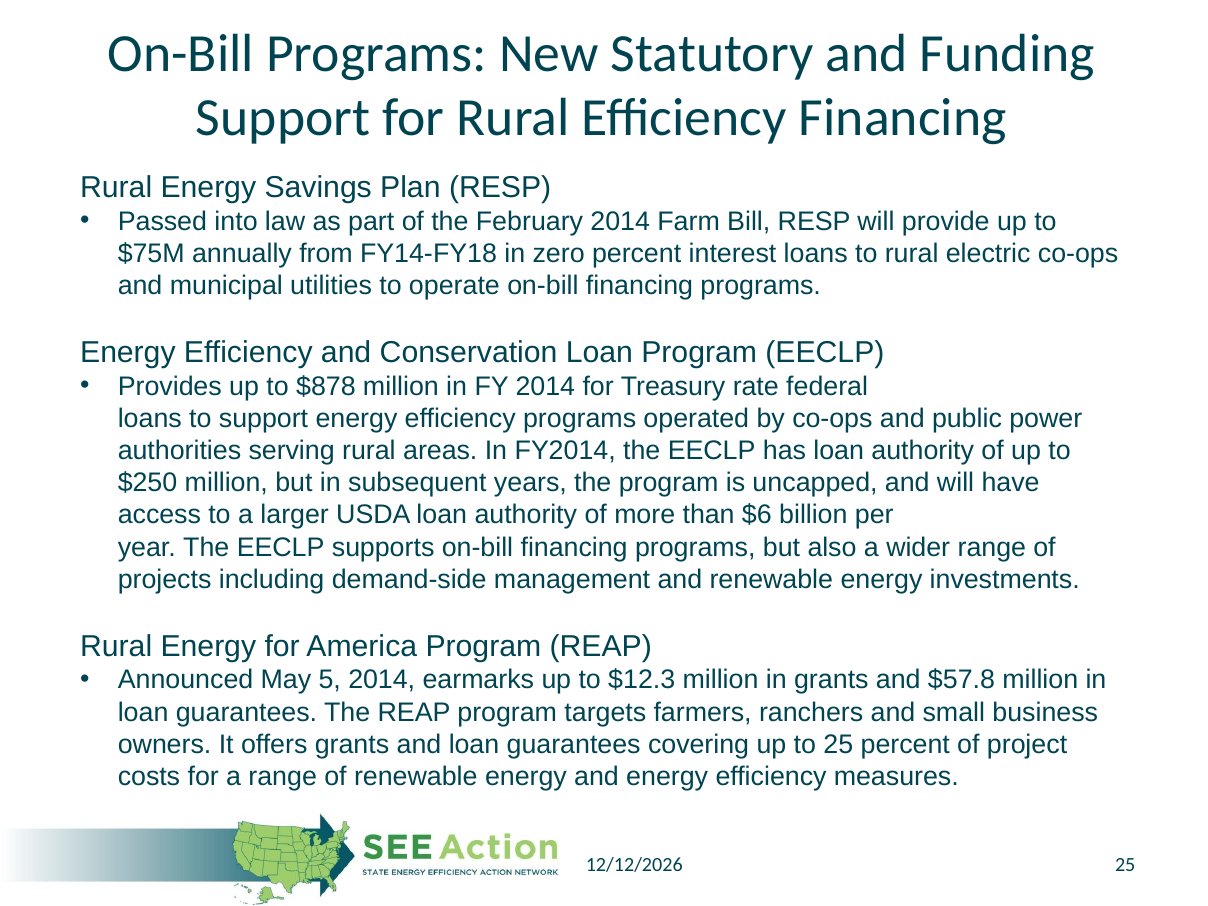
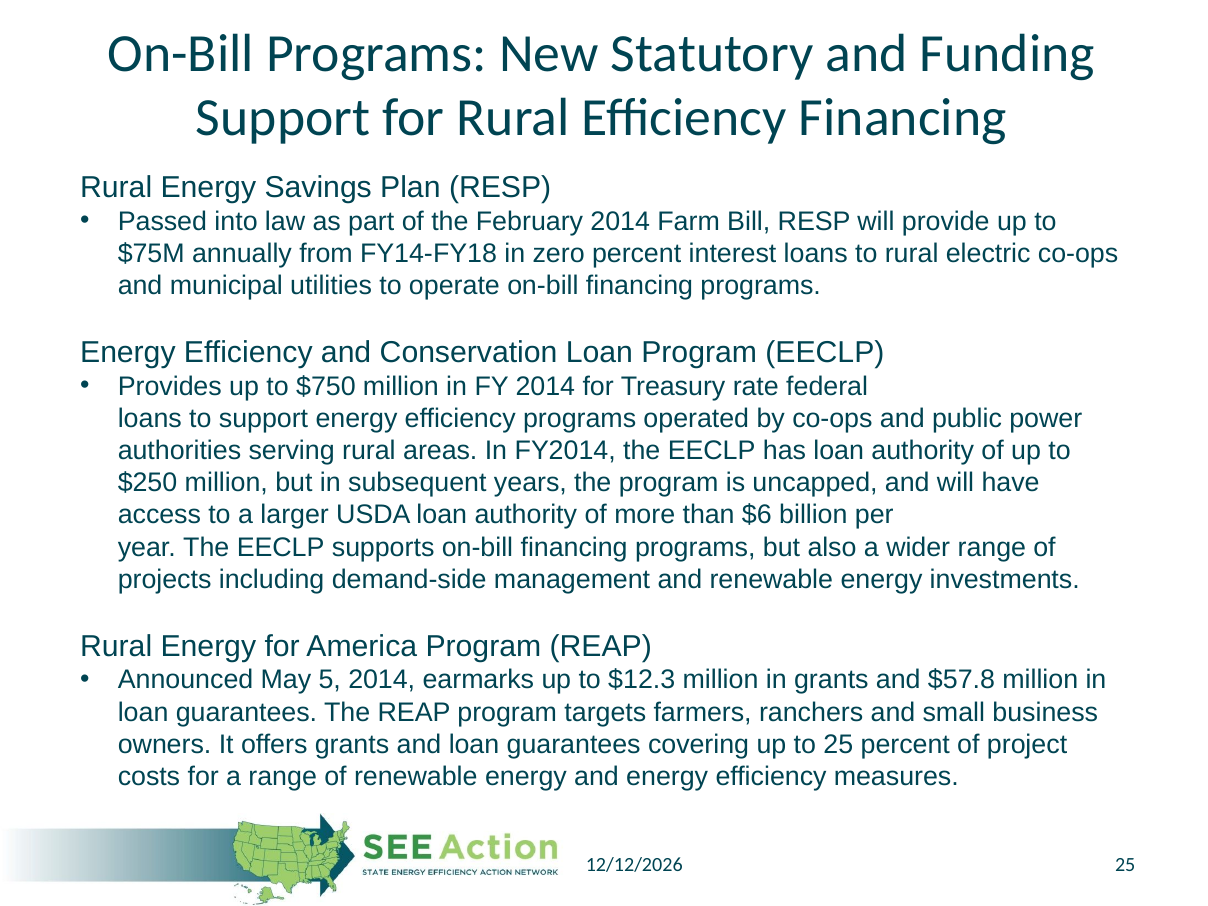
$878: $878 -> $750 (326, 386)
